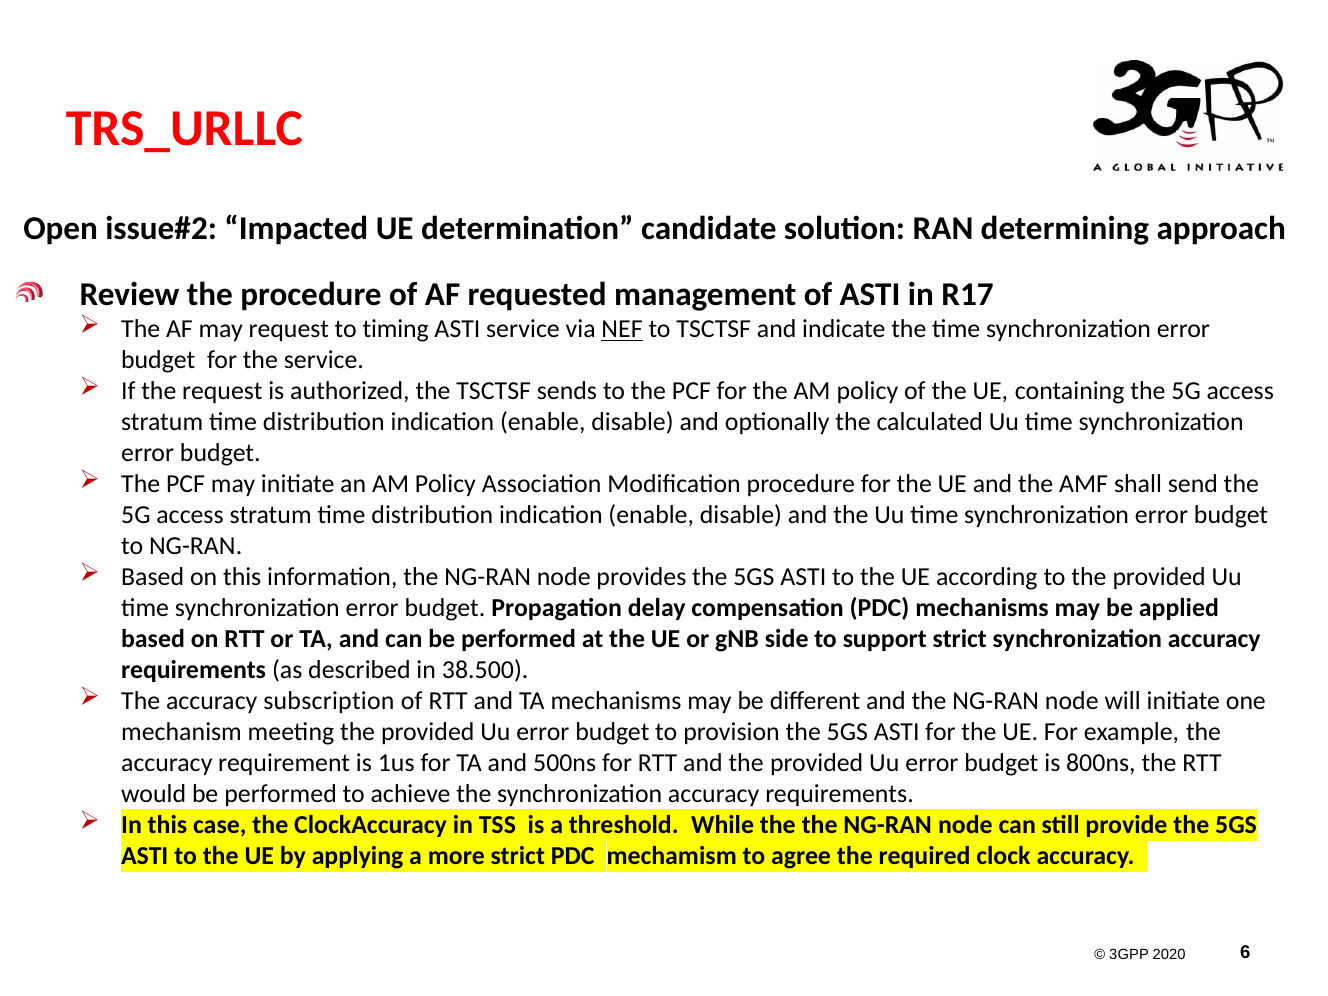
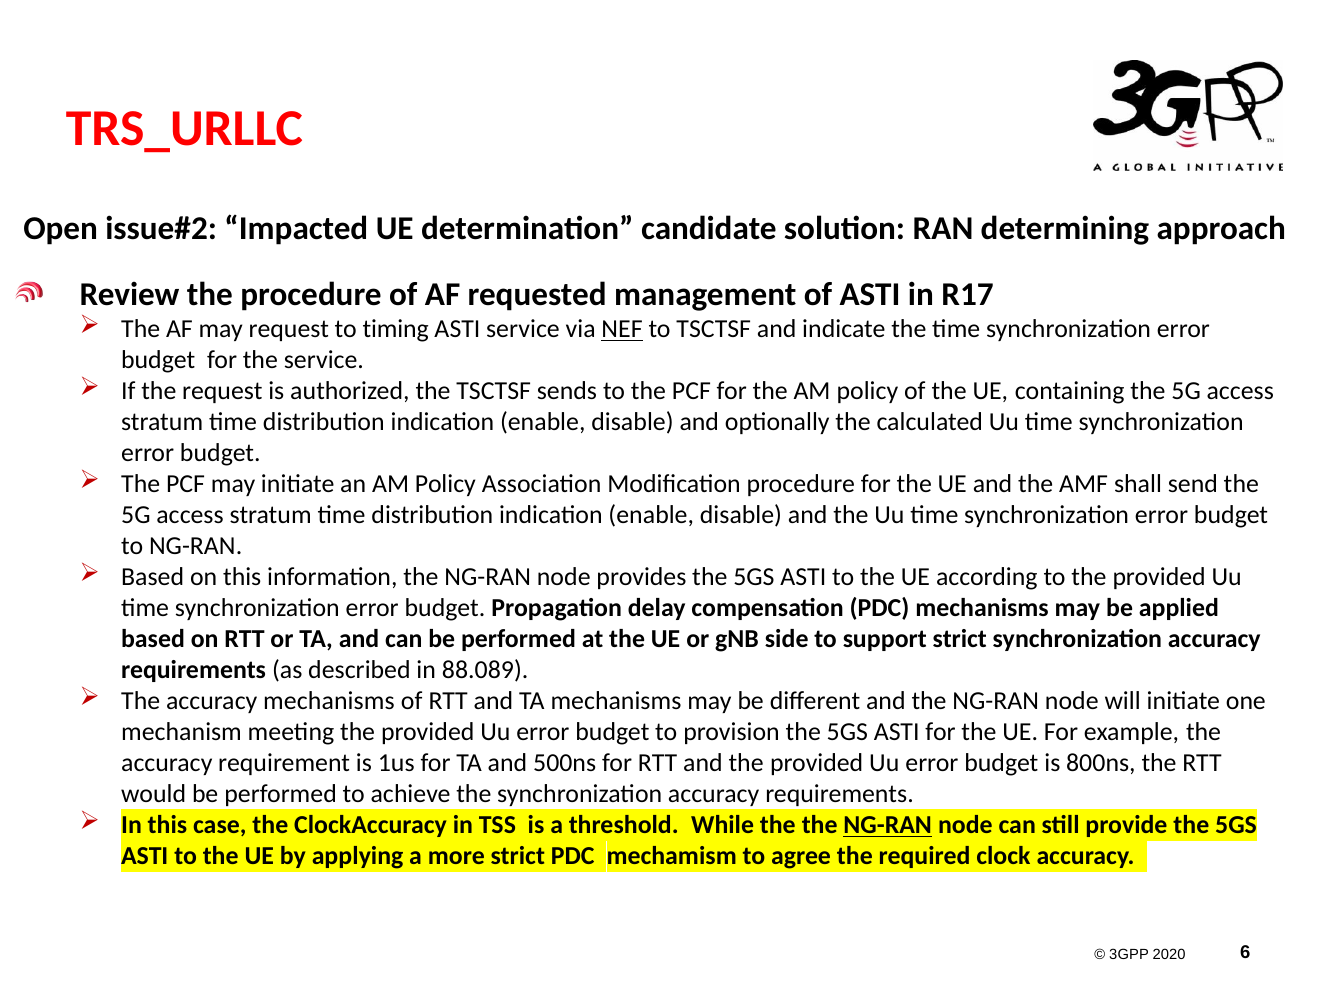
38.500: 38.500 -> 88.089 (485, 670)
accuracy subscription: subscription -> mechanisms (329, 701)
NG-RAN underline: none -> present (888, 825)
